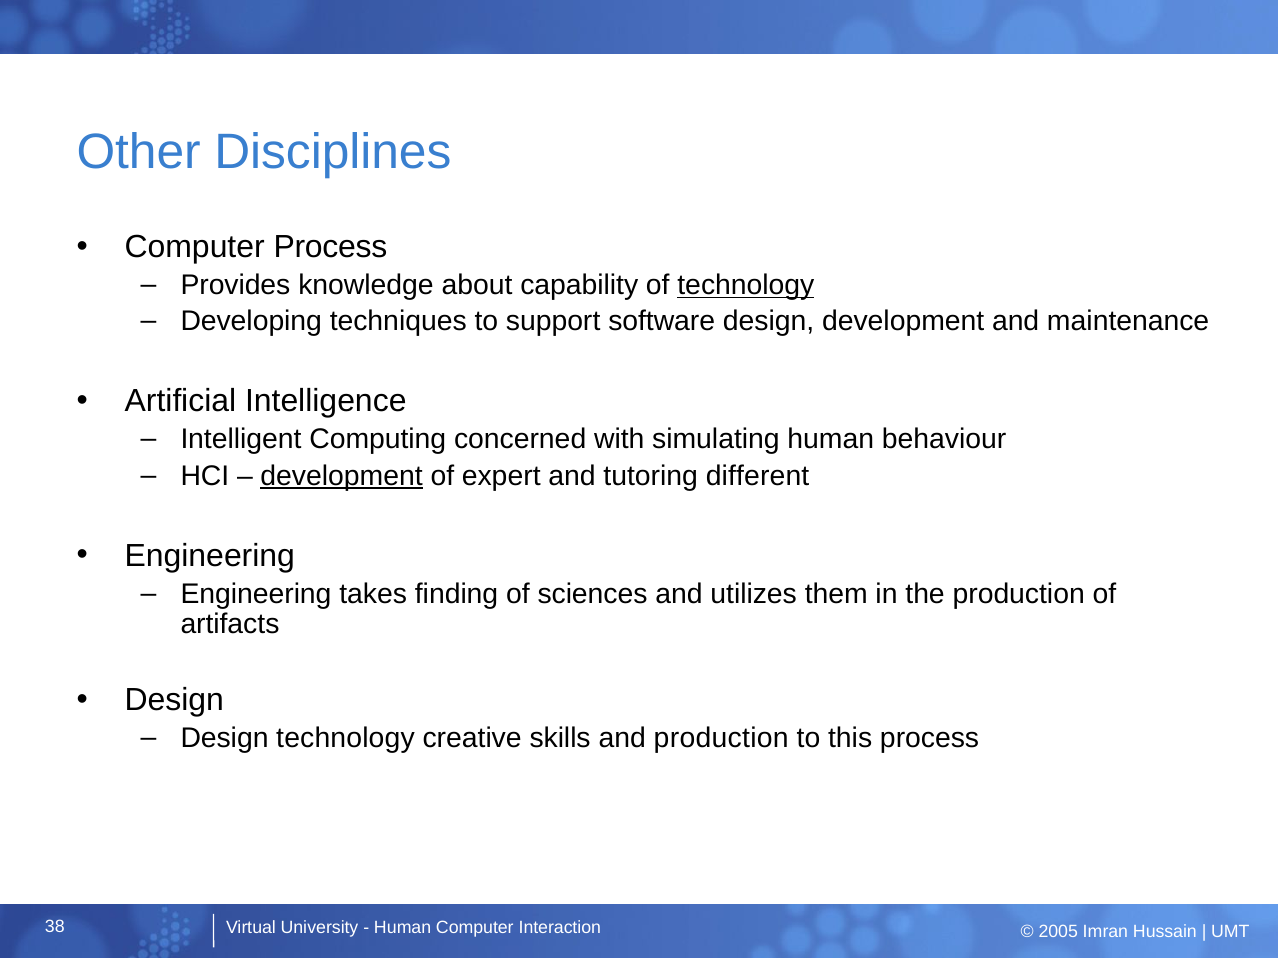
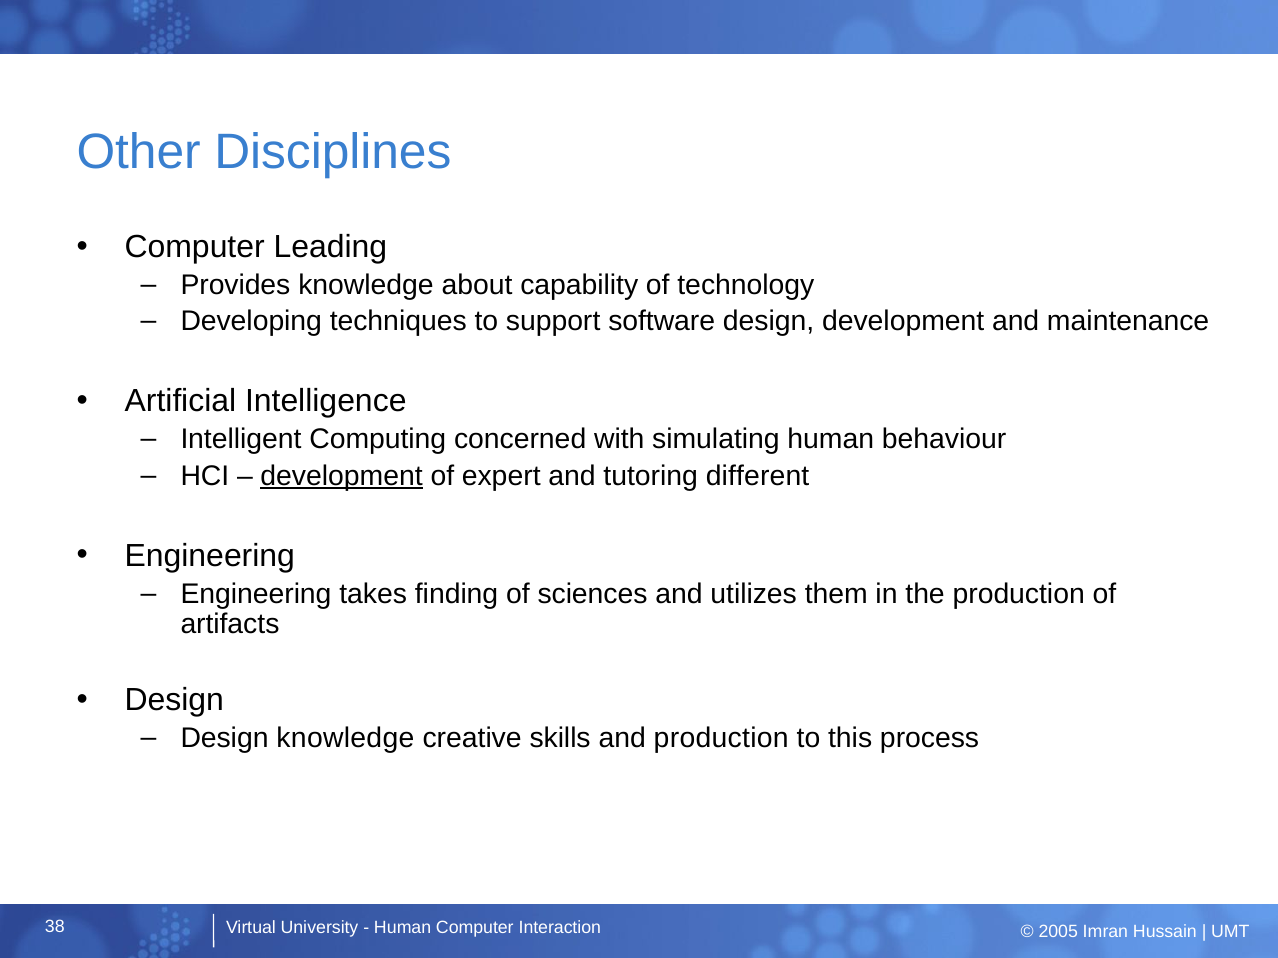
Computer Process: Process -> Leading (330, 247)
technology underline: present -> none (746, 285)
Design technology: technology -> knowledge (345, 738)
